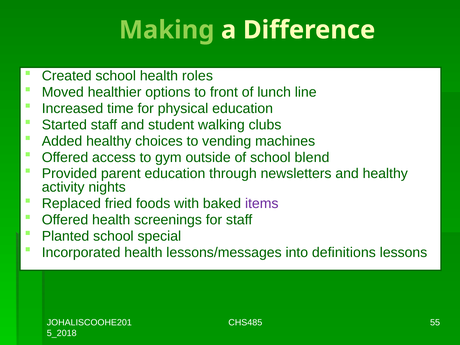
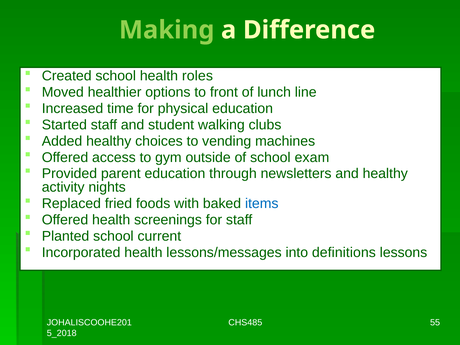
blend: blend -> exam (312, 157)
items colour: purple -> blue (262, 203)
special: special -> current (159, 236)
